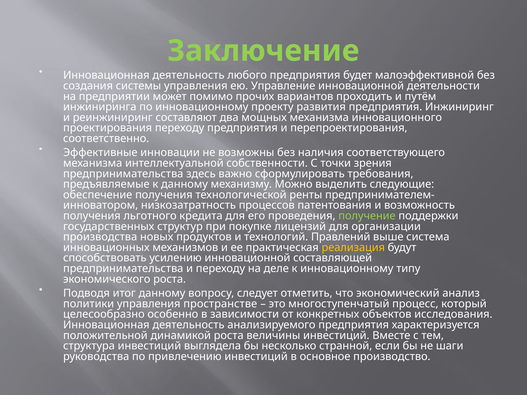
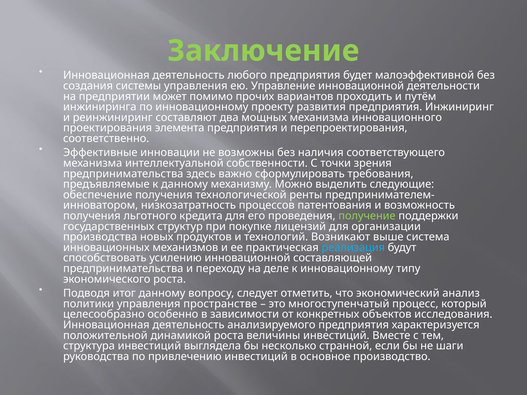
проектирования переходу: переходу -> элемента (180, 128)
Правлений: Правлений -> Возникают (341, 237)
реализация colour: yellow -> light blue (353, 248)
